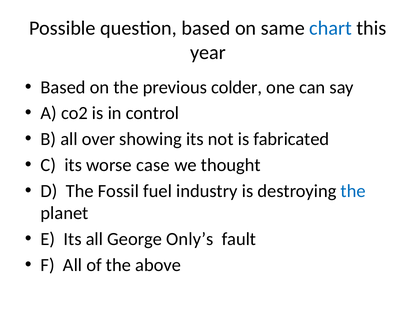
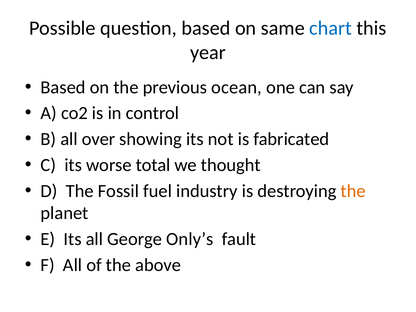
colder: colder -> ocean (237, 87)
case: case -> total (153, 165)
the colour: blue -> orange (353, 191)
